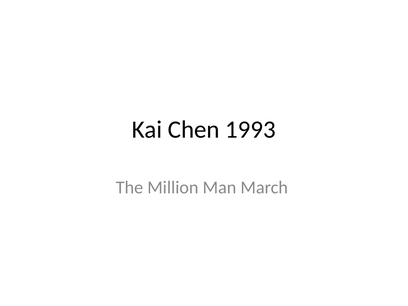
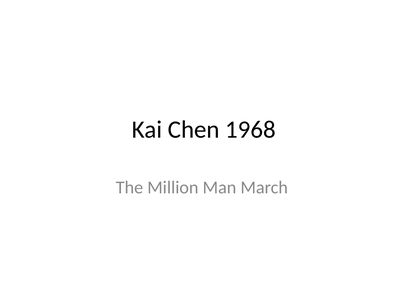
1993: 1993 -> 1968 (251, 130)
